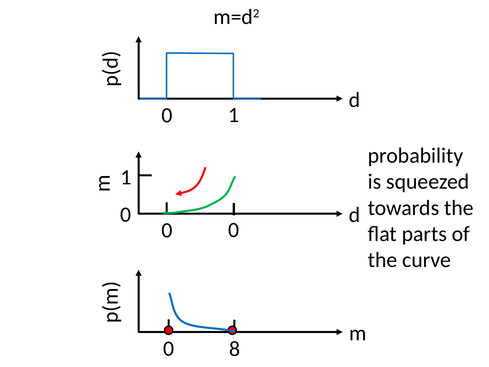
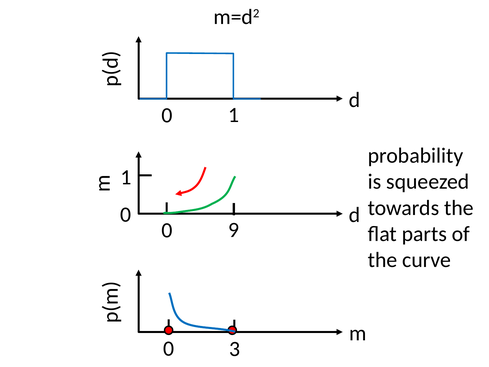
0: 0 -> 9 (234, 230)
8: 8 -> 3 (235, 349)
